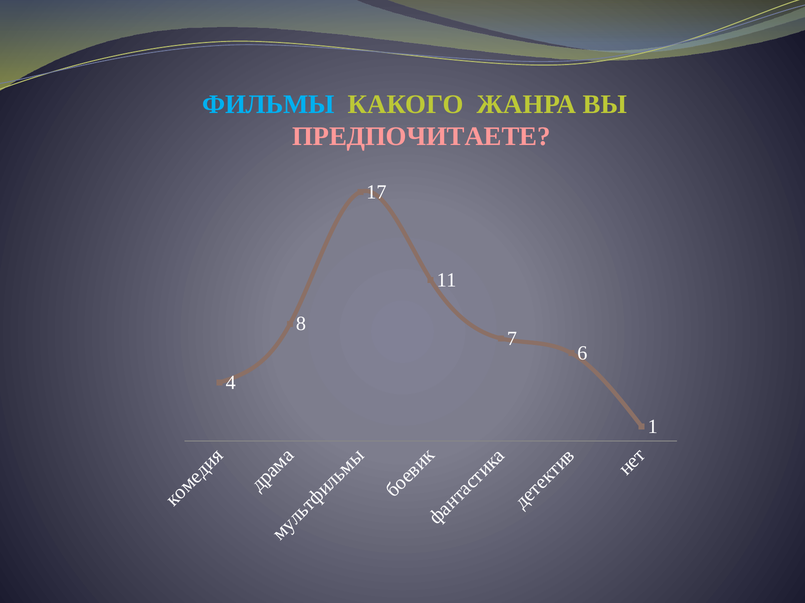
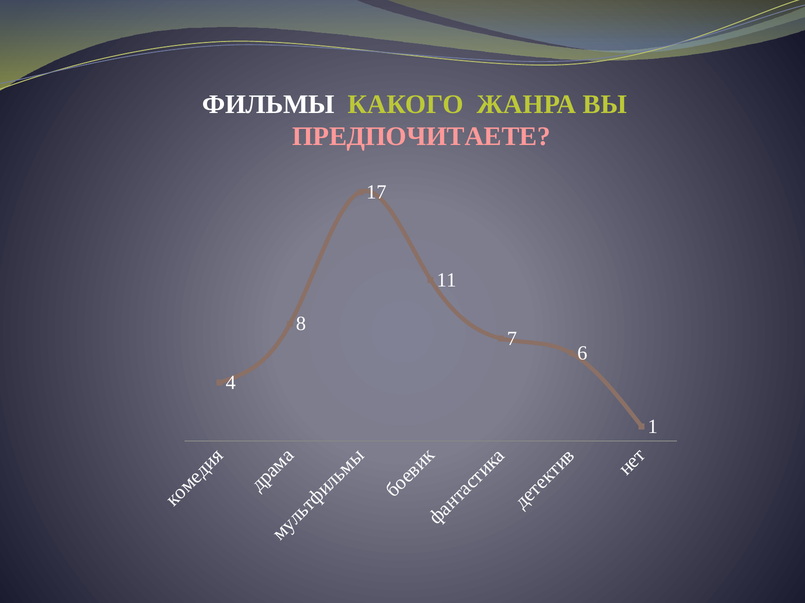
ФИЛЬМЫ colour: light blue -> white (268, 104)
